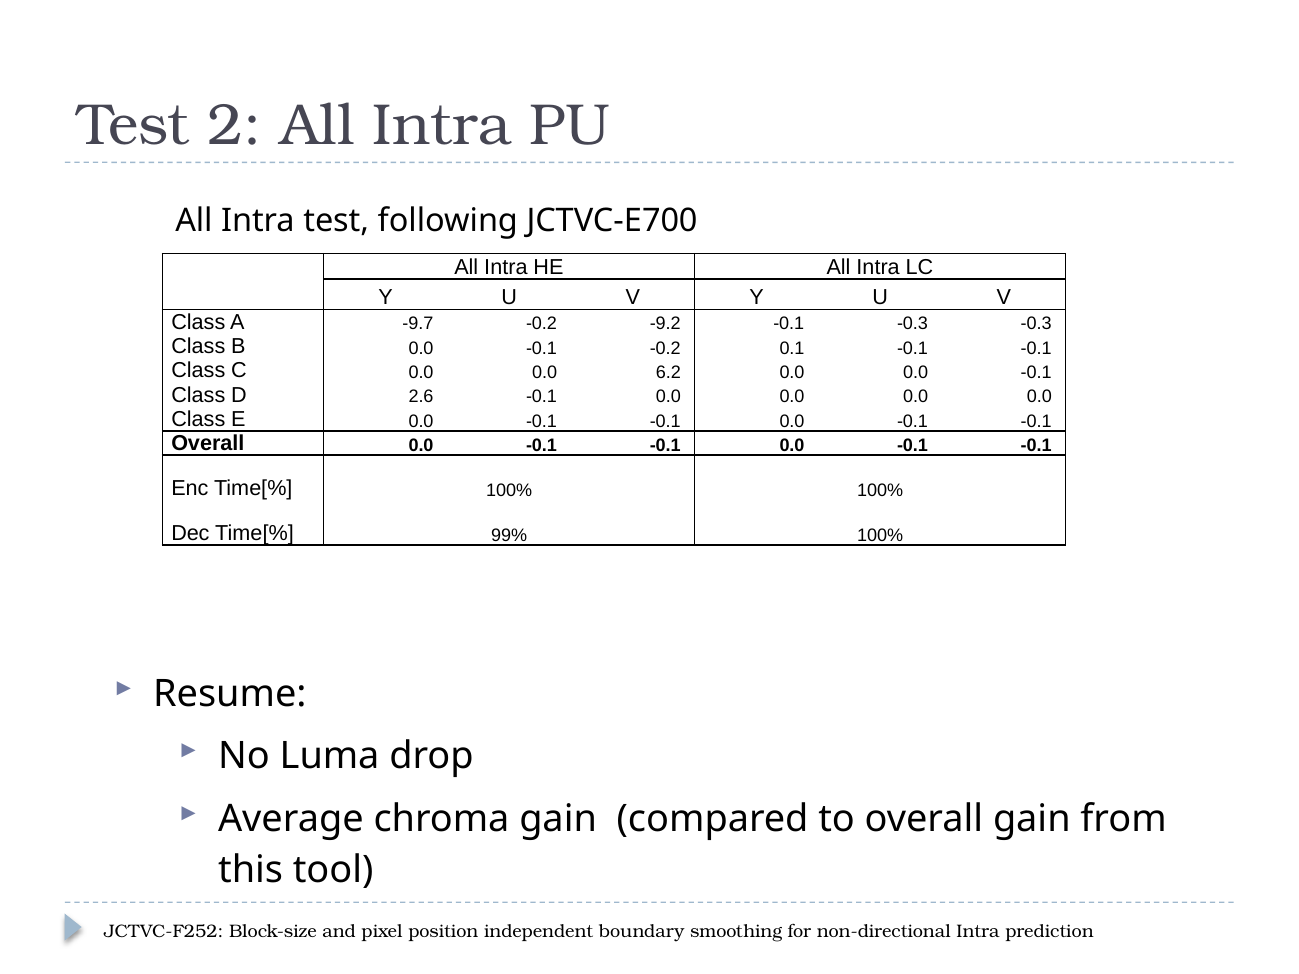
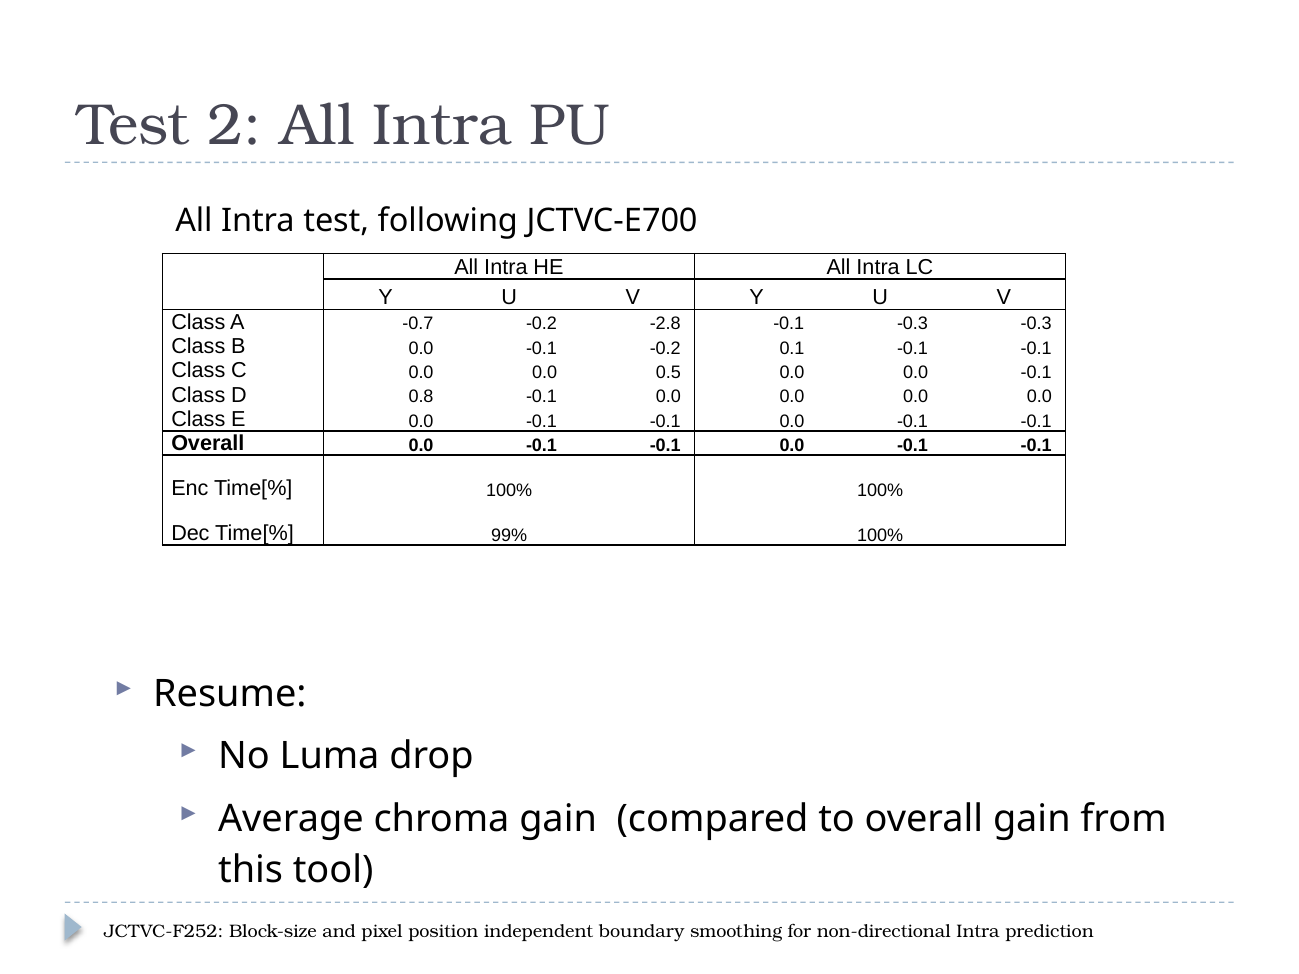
-9.7: -9.7 -> -0.7 (418, 324)
-9.2: -9.2 -> -2.8 (665, 324)
6.2: 6.2 -> 0.5 (668, 373)
2.6: 2.6 -> 0.8 (421, 397)
